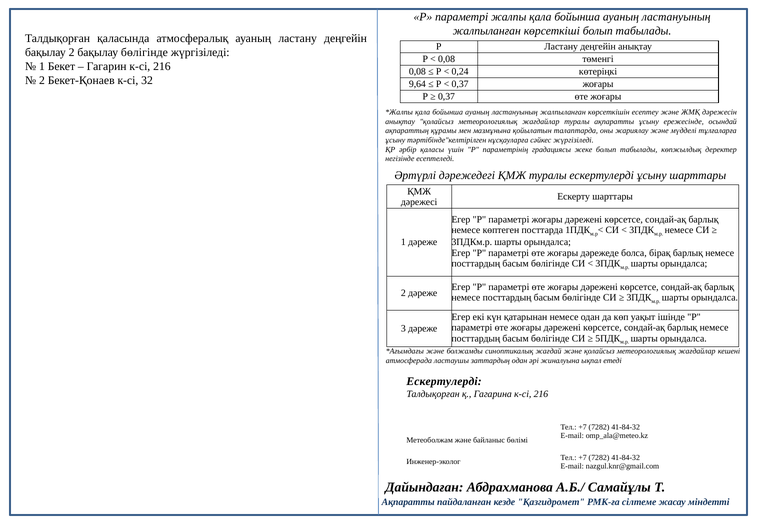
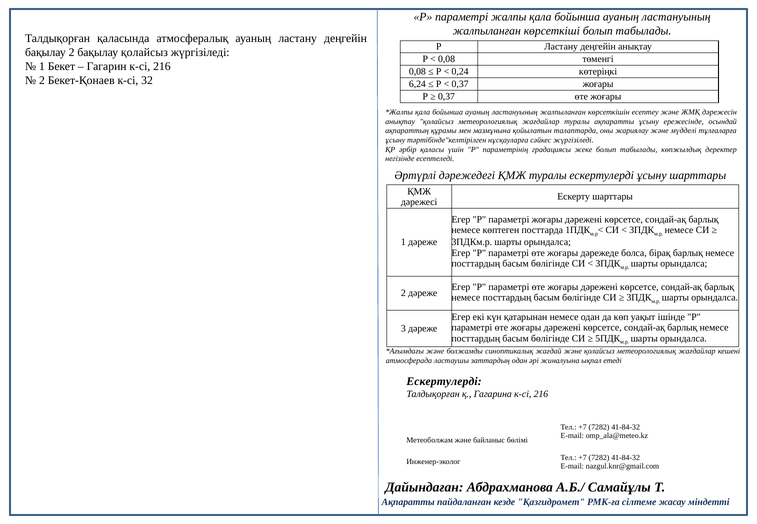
бақылау бөлігінде: бөлігінде -> қолайсыз (144, 52)
9,64: 9,64 -> 6,24 (417, 84)
